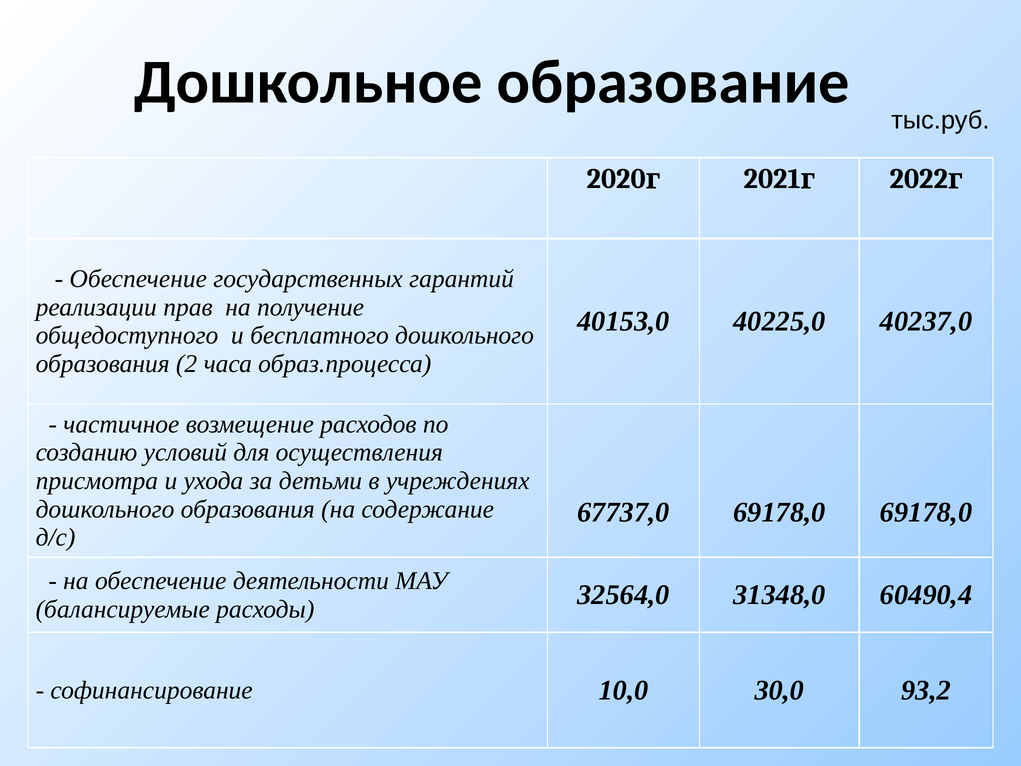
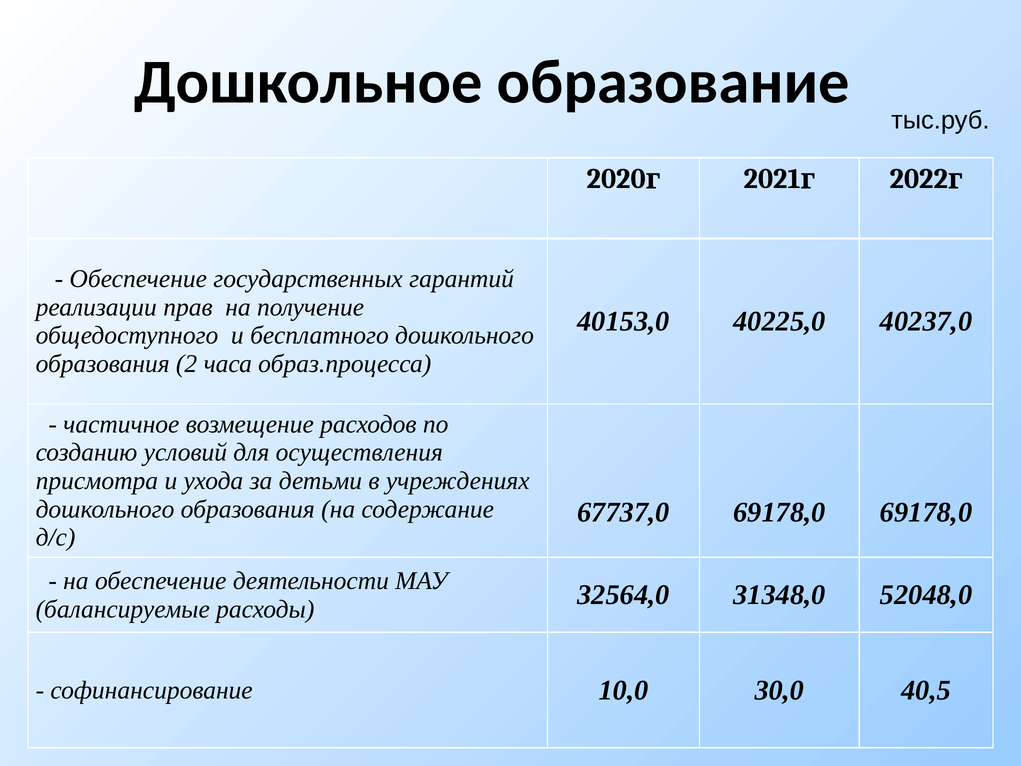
60490,4: 60490,4 -> 52048,0 (926, 595)
93,2: 93,2 -> 40,5 (926, 690)
